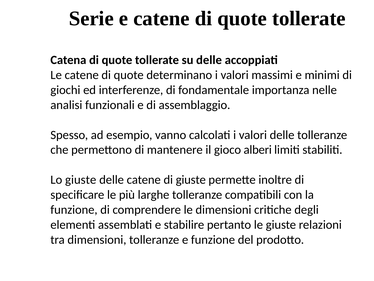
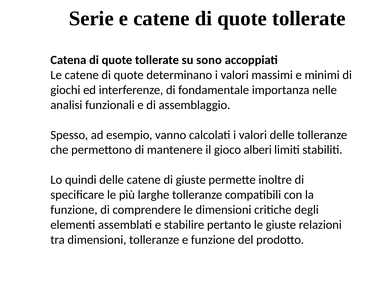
su delle: delle -> sono (209, 60)
Lo giuste: giuste -> quindi (81, 180)
